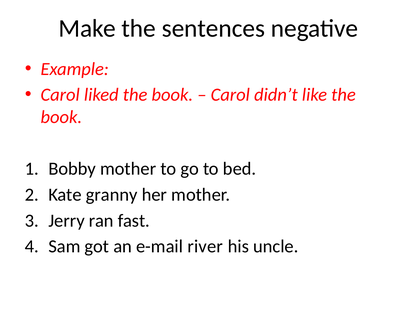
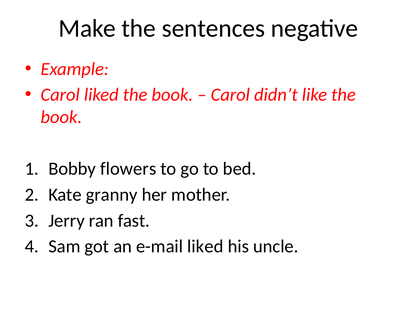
Bobby mother: mother -> flowers (128, 169)
e-mail river: river -> liked (205, 246)
